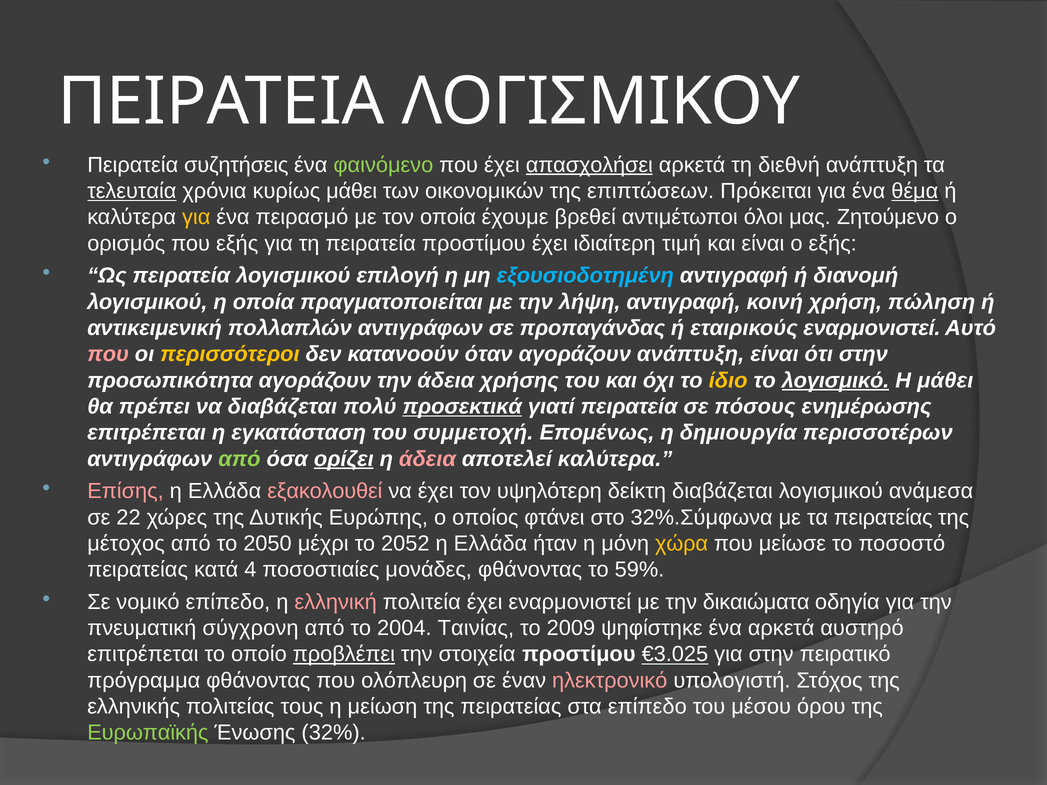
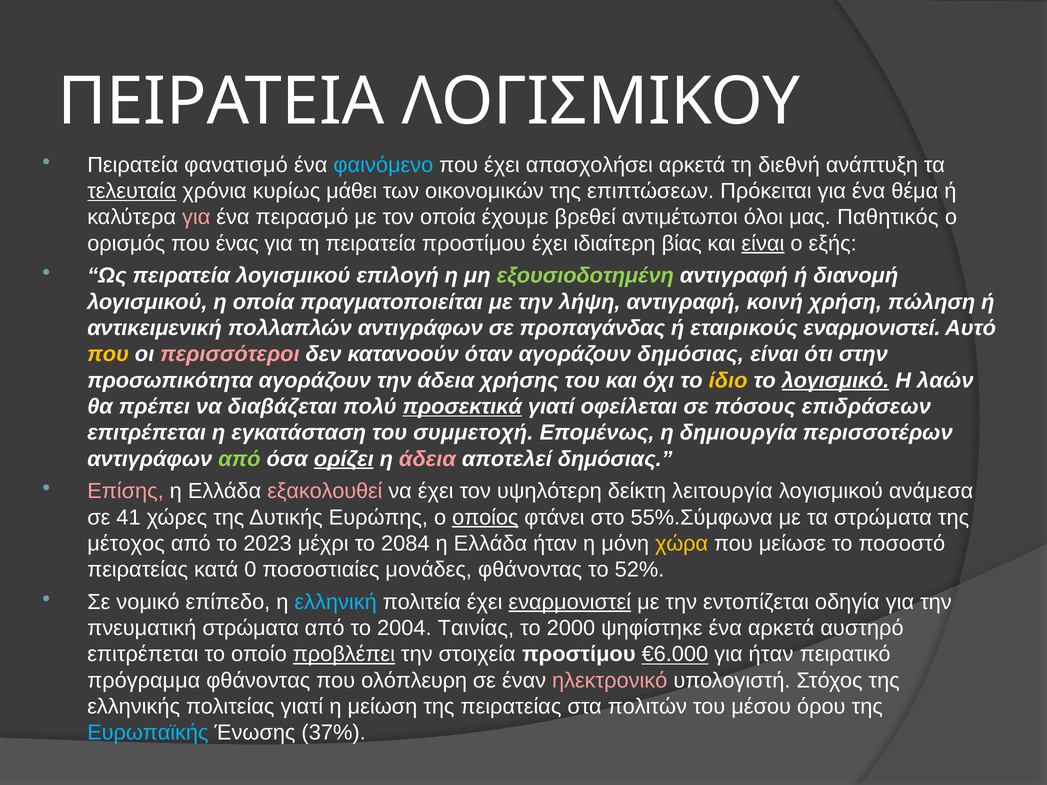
συζητήσεις: συζητήσεις -> φανατισμό (236, 165)
φαινόμενο colour: light green -> light blue (383, 165)
απασχολήσει underline: present -> none (589, 165)
θέμα underline: present -> none (915, 191)
για colour: yellow -> pink (196, 217)
Ζητούμενο: Ζητούμενο -> Παθητικός (888, 217)
που εξής: εξής -> ένας (237, 244)
τιμή: τιμή -> βίας (682, 244)
είναι underline: none -> present (763, 244)
εξουσιοδοτημένη colour: light blue -> light green (585, 276)
που colour: pink -> yellow (108, 354)
περισσότεροι colour: yellow -> pink (230, 354)
αγοράζουν ανάπτυξη: ανάπτυξη -> δημόσιας (691, 354)
Η μάθει: μάθει -> λαών (945, 381)
γιατί πειρατεία: πειρατεία -> οφείλεται (629, 407)
ενημέρωσης: ενημέρωσης -> επιδράσεων (866, 407)
αποτελεί καλύτερα: καλύτερα -> δημόσιας (615, 459)
δείκτη διαβάζεται: διαβάζεται -> λειτουργία (722, 491)
22: 22 -> 41 (129, 517)
οποίος underline: none -> present (485, 517)
32%.Σύμφωνα: 32%.Σύμφωνα -> 55%.Σύμφωνα (702, 517)
τα πειρατείας: πειρατείας -> στρώματα (883, 517)
2050: 2050 -> 2023 (267, 544)
2052: 2052 -> 2084 (405, 544)
4: 4 -> 0 (250, 570)
59%: 59% -> 52% (640, 570)
ελληνική colour: pink -> light blue (336, 602)
εναρμονιστεί underline: none -> present (570, 602)
δικαιώματα: δικαιώματα -> εντοπίζεται (756, 602)
πνευματική σύγχρονη: σύγχρονη -> στρώματα (251, 628)
2009: 2009 -> 2000 (571, 628)
€3.025: €3.025 -> €6.000 (675, 654)
για στην: στην -> ήταν (771, 654)
πολιτείας τους: τους -> γιατί (302, 707)
στα επίπεδο: επίπεδο -> πολιτών (647, 707)
Ευρωπαϊκής colour: light green -> light blue (148, 733)
32%: 32% -> 37% (334, 733)
